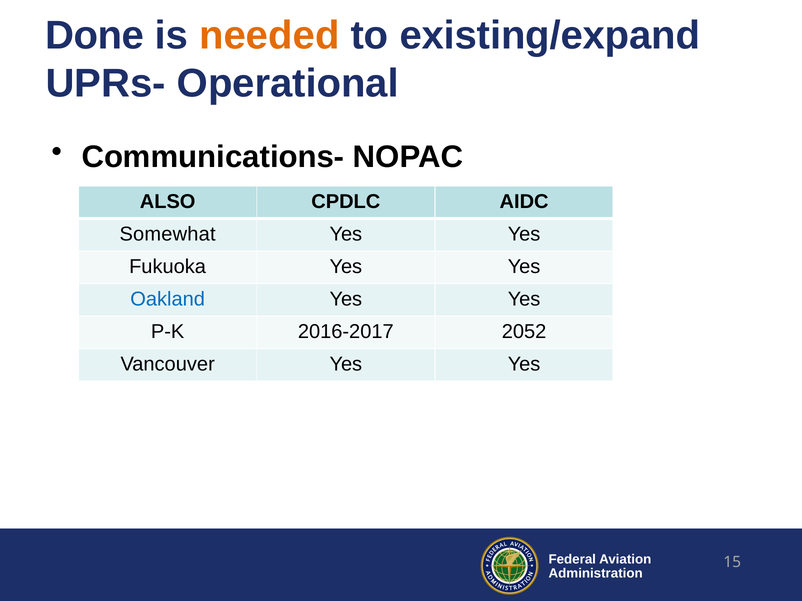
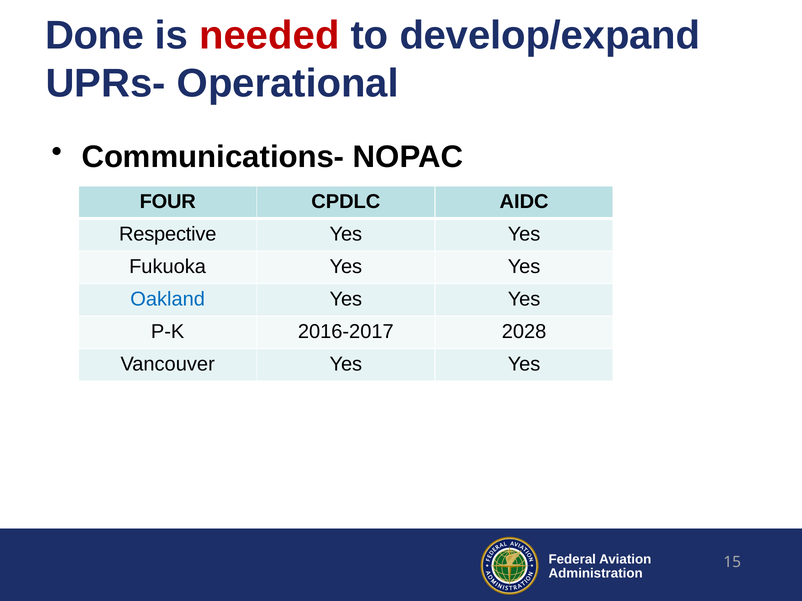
needed colour: orange -> red (269, 36)
existing/expand: existing/expand -> develop/expand (550, 36)
ALSO: ALSO -> FOUR (168, 202)
Somewhat: Somewhat -> Respective (168, 234)
2052: 2052 -> 2028 (524, 332)
